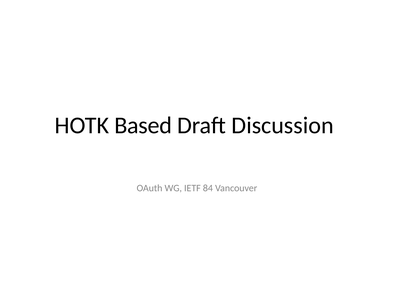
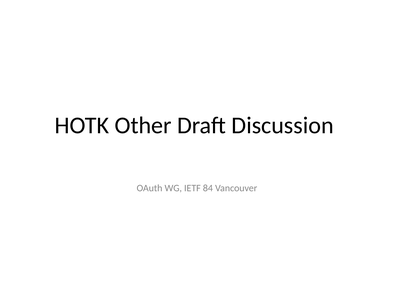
Based: Based -> Other (143, 125)
